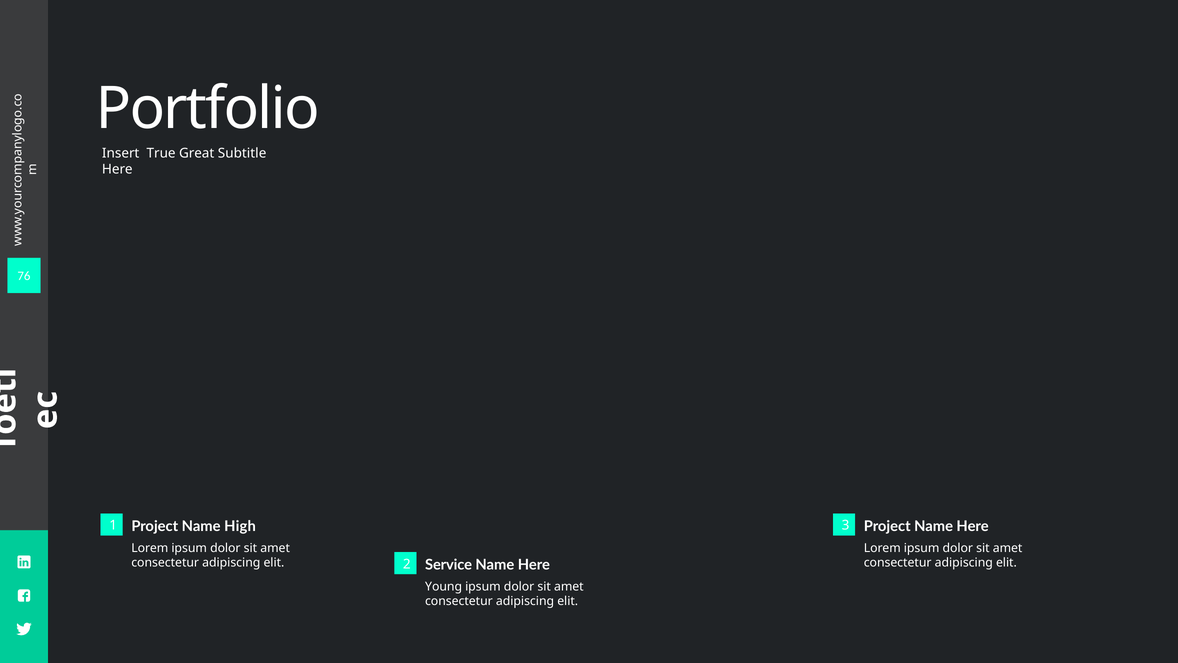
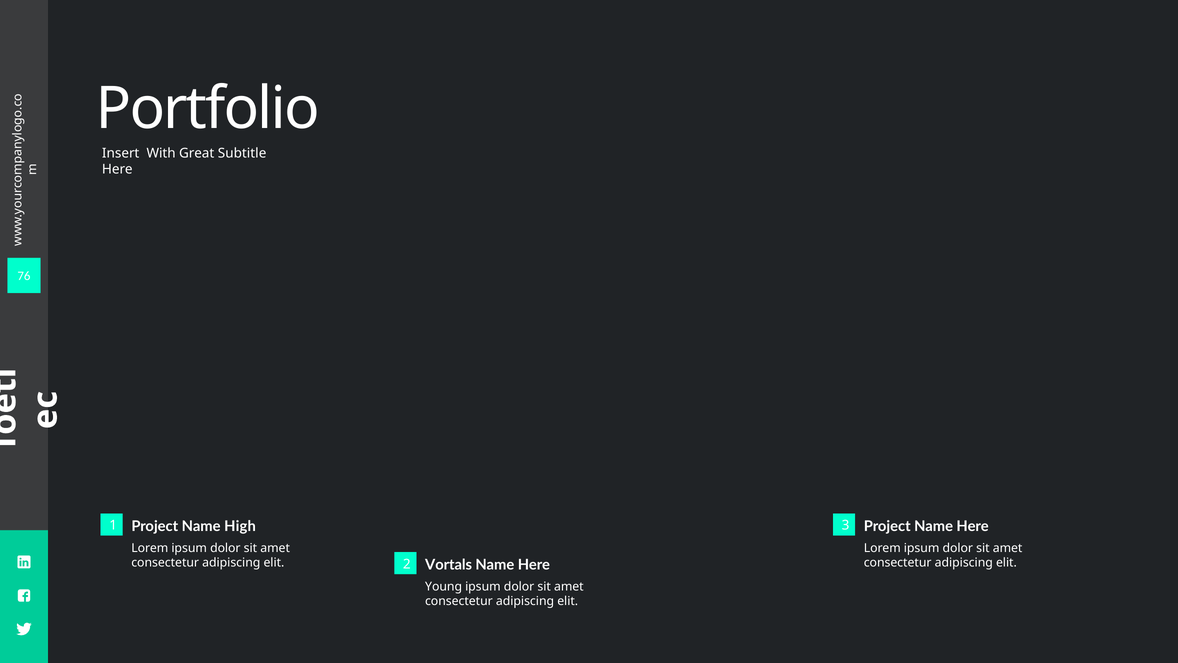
True: True -> With (161, 153)
Service: Service -> Vortals (449, 564)
